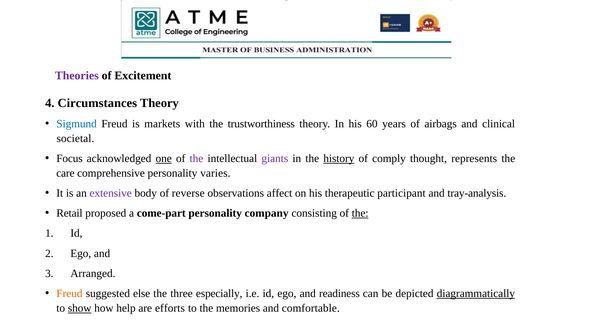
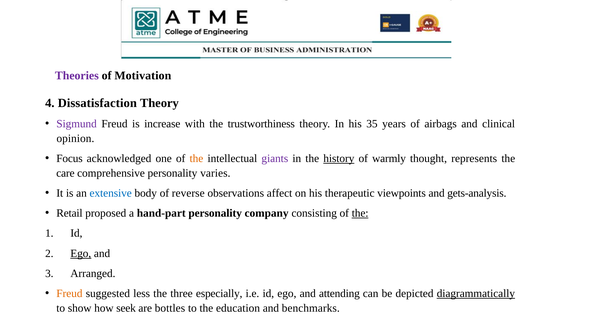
Excitement: Excitement -> Motivation (143, 76)
Circumstances: Circumstances -> Dissatisfaction (97, 103)
Sigmund colour: blue -> purple (77, 124)
markets: markets -> increase (162, 124)
60: 60 -> 35 (372, 124)
societal: societal -> opinion (75, 138)
one underline: present -> none (164, 158)
the colour: purple -> orange (196, 158)
comply: comply -> warmly (389, 158)
extensive colour: purple -> blue (111, 193)
participant: participant -> viewpoints (402, 193)
tray-analysis: tray-analysis -> gets-analysis (477, 193)
come-part: come-part -> hand-part (161, 213)
Ego underline: none -> present (81, 253)
else: else -> less (142, 293)
readiness: readiness -> attending (339, 293)
show underline: present -> none (80, 308)
help: help -> seek (126, 308)
efforts: efforts -> bottles (170, 308)
memories: memories -> education (238, 308)
comfortable: comfortable -> benchmarks (311, 308)
